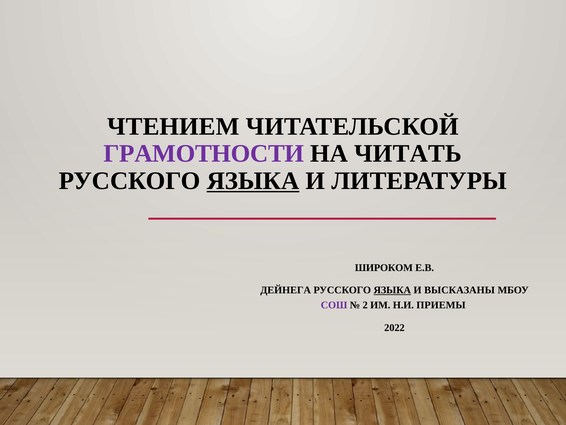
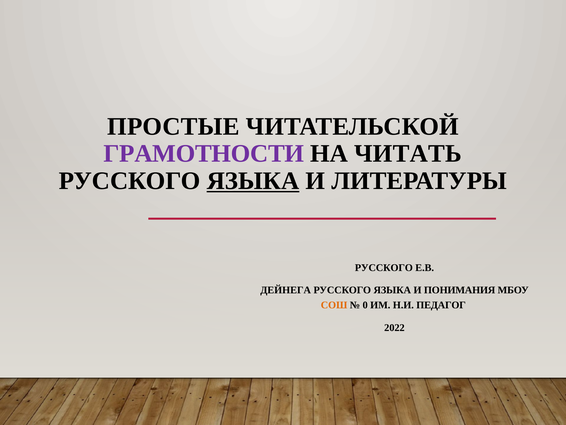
ЧТЕНИЕМ: ЧТЕНИЕМ -> ПРОСТЫЕ (173, 126)
ШИРОКОМ: ШИРОКОМ -> РУССКОГО (384, 267)
ЯЗЫКА underline: present -> none (392, 290)
ВЫСКАЗАНЫ: ВЫСКАЗАНЫ -> ПОНИМАНИЯ (460, 290)
СОШ colour: purple -> orange (334, 305)
2: 2 -> 0 (365, 305)
ПРИЕМЫ: ПРИЕМЫ -> ПЕДАГОГ (441, 305)
